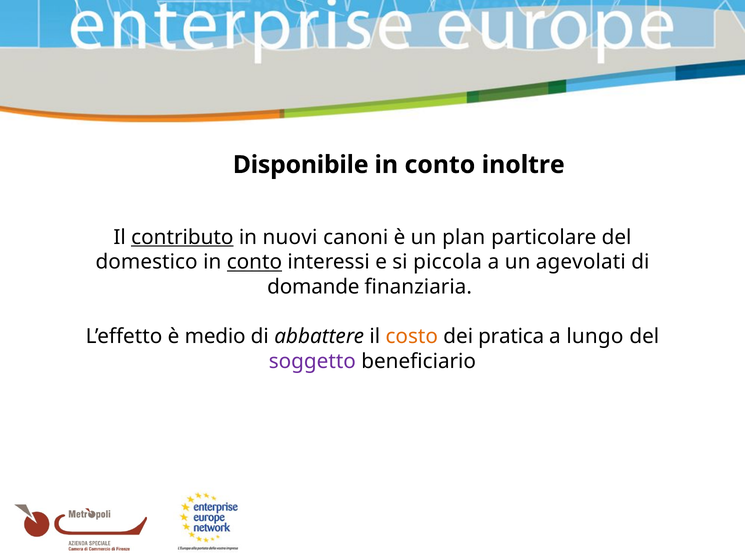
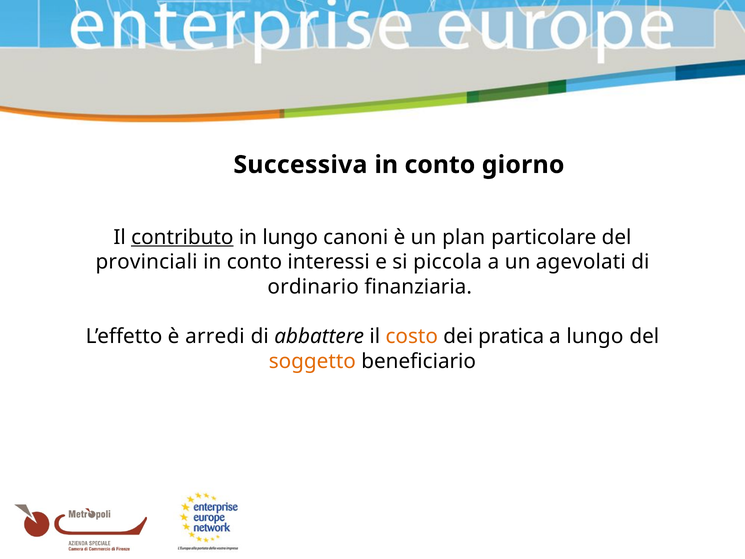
Disponibile: Disponibile -> Successiva (300, 165)
inoltre: inoltre -> giorno (523, 165)
in nuovi: nuovi -> lungo (290, 237)
domestico: domestico -> provinciali (147, 262)
conto underline: present -> none (254, 262)
domande: domande -> ordinario (313, 287)
medio: medio -> arredi (215, 336)
soggetto colour: purple -> orange (312, 361)
